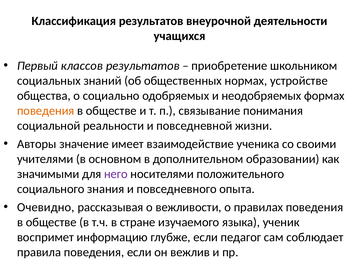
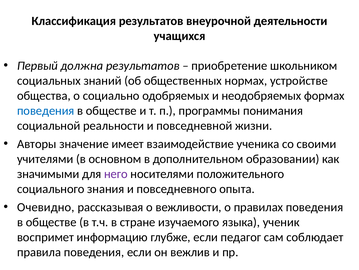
классов: классов -> должна (82, 66)
поведения colour: orange -> blue (46, 110)
связывание: связывание -> программы (209, 110)
